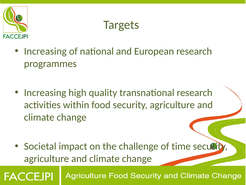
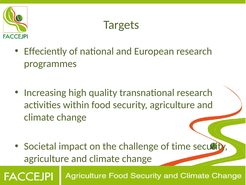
Increasing: Increasing -> Effeciently (45, 51)
